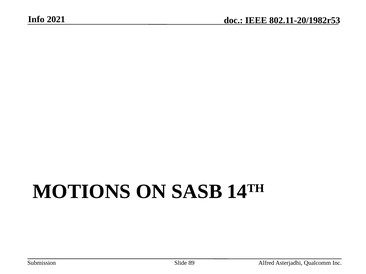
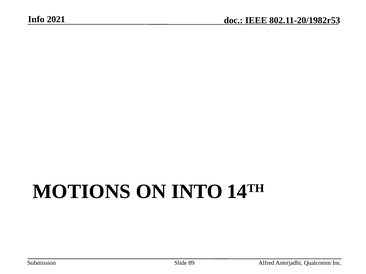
SASB: SASB -> INTO (197, 192)
